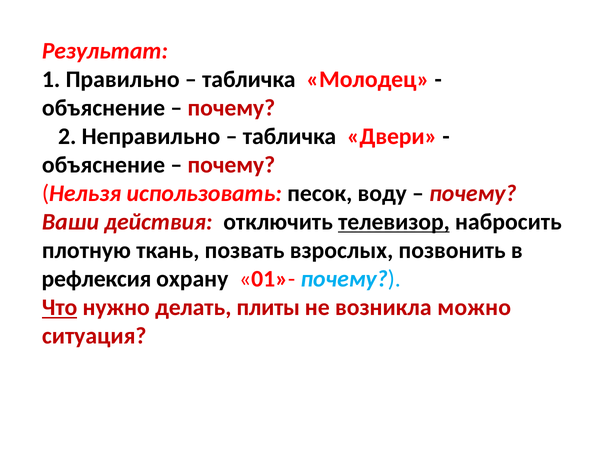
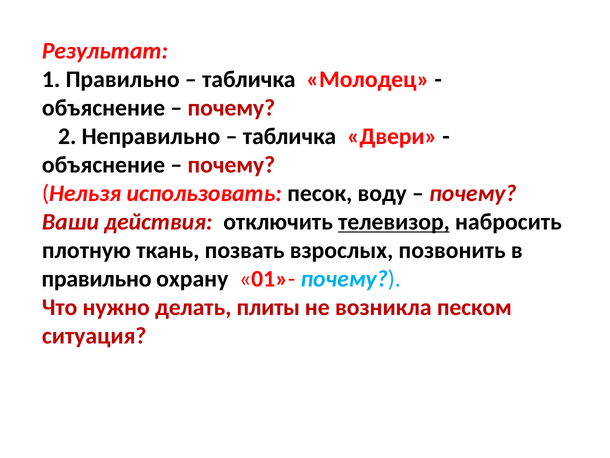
рефлексия: рефлексия -> правильно (97, 279)
Что underline: present -> none (60, 307)
можно: можно -> песком (474, 307)
